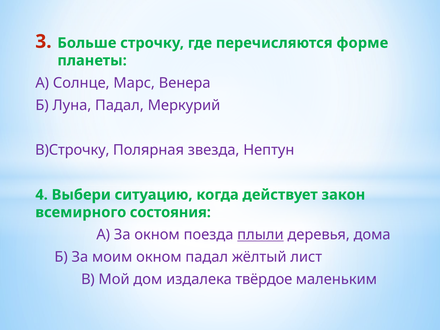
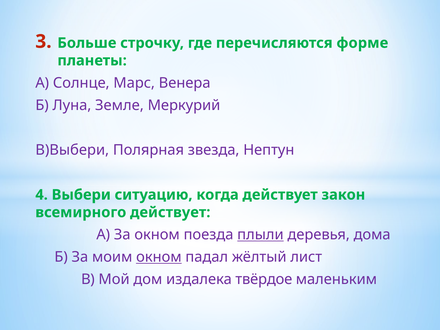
Луна Падал: Падал -> Земле (119, 105)
В)Строчку: В)Строчку -> В)Выбери (72, 150)
всемирного состояния: состояния -> действует (170, 212)
окном underline: none -> present (159, 257)
